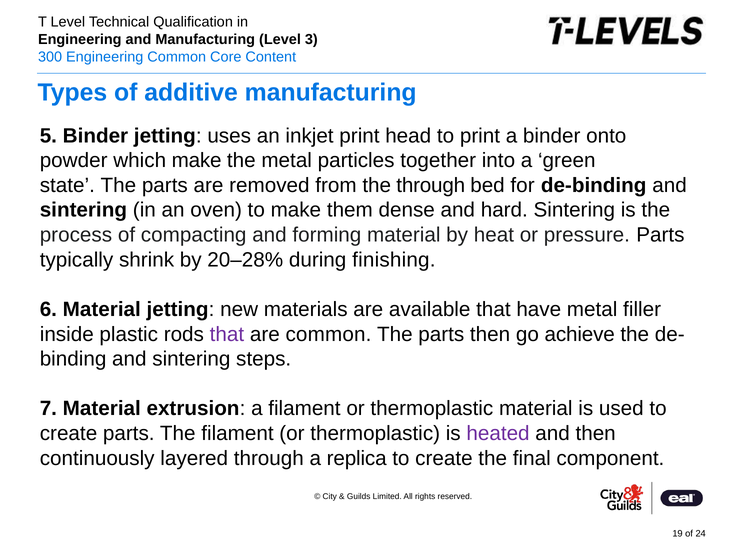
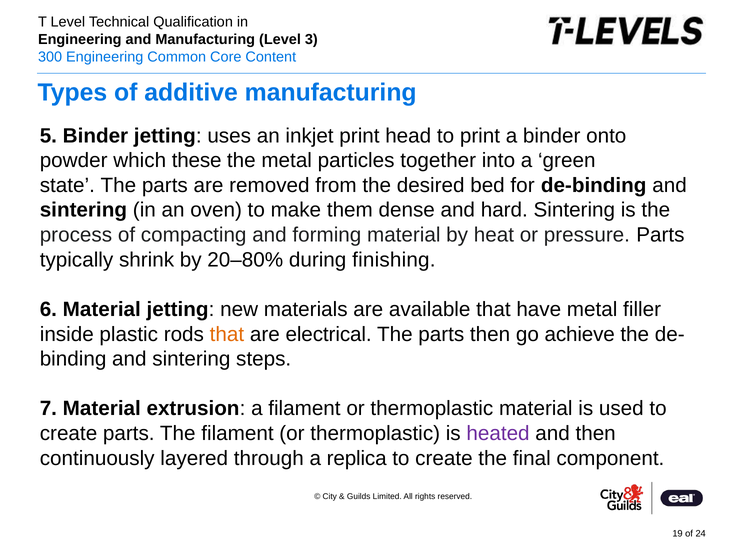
which make: make -> these (197, 160)
the through: through -> desired (431, 185)
20–28%: 20–28% -> 20–80% (245, 259)
that colour: purple -> orange (227, 334)
are common: common -> electrical (329, 334)
